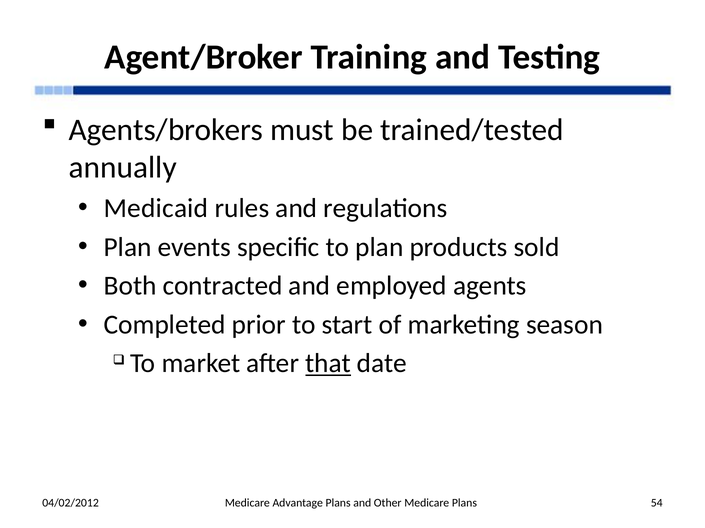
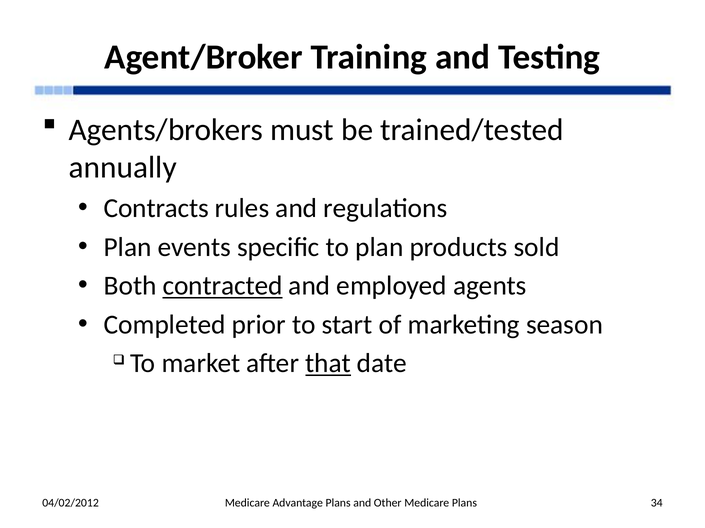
Medicaid: Medicaid -> Contracts (156, 209)
contracted underline: none -> present (223, 286)
54: 54 -> 34 (657, 504)
